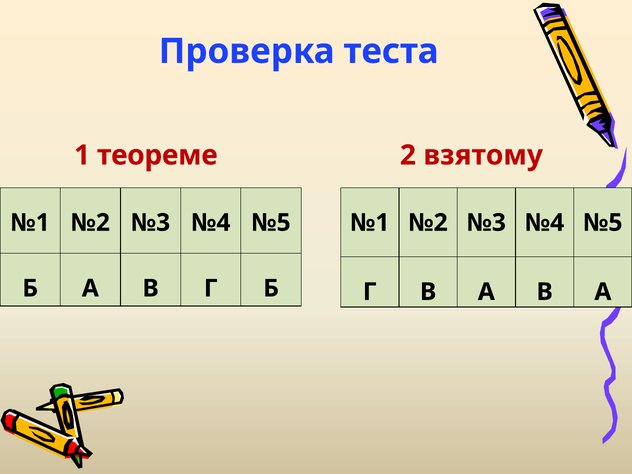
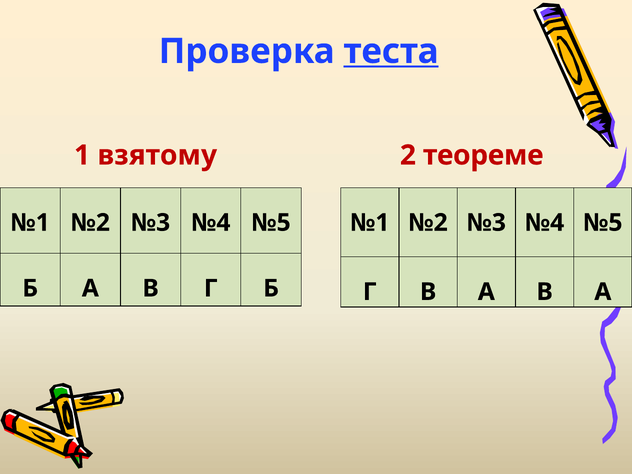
теста underline: none -> present (391, 51)
теореме: теореме -> взятому (157, 155)
взятому: взятому -> теореме (483, 155)
